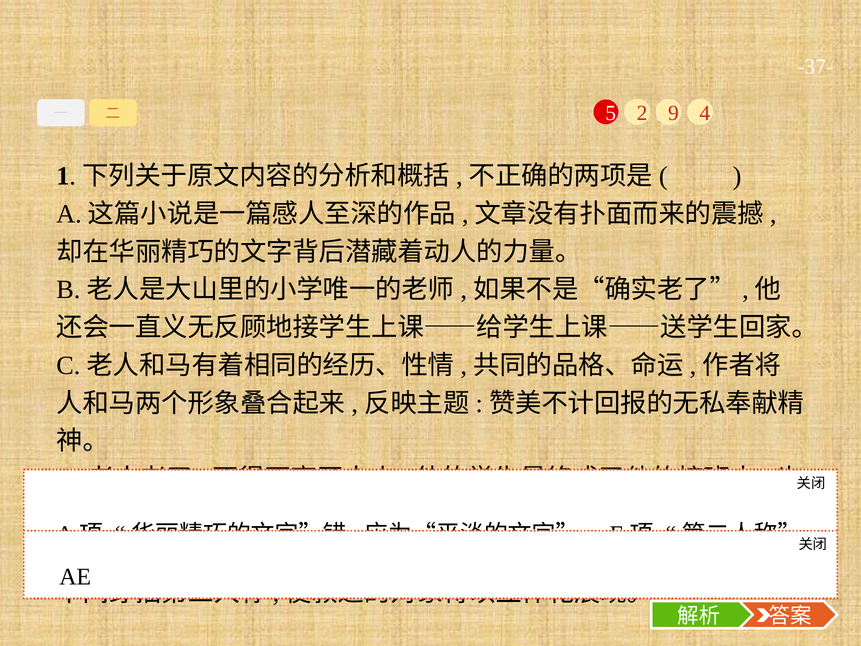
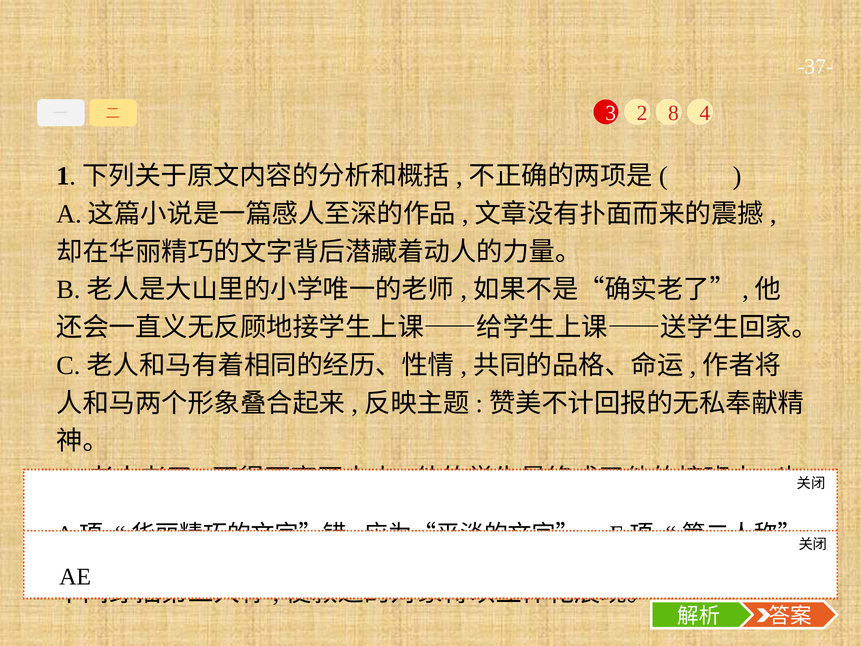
5: 5 -> 3 (611, 113)
9: 9 -> 8 (673, 113)
